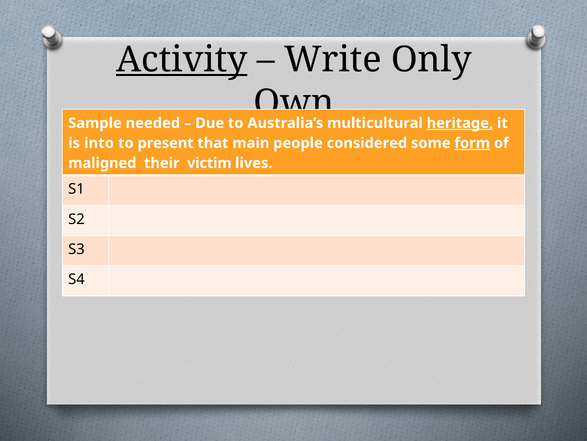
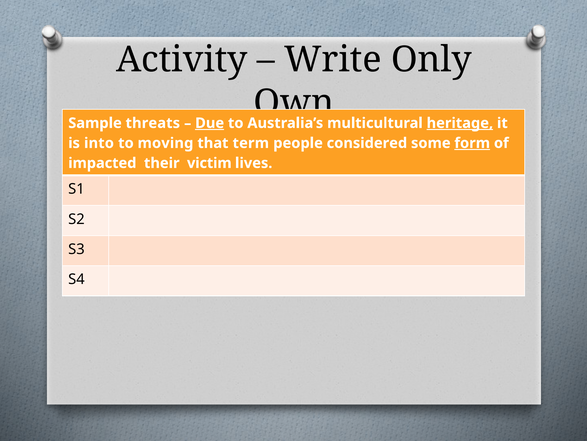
Activity underline: present -> none (182, 60)
needed: needed -> threats (153, 123)
Due underline: none -> present (210, 123)
present: present -> moving (165, 143)
main: main -> term (251, 143)
maligned: maligned -> impacted (102, 163)
